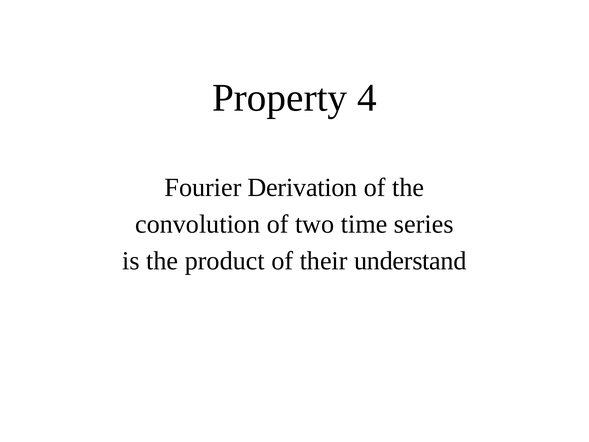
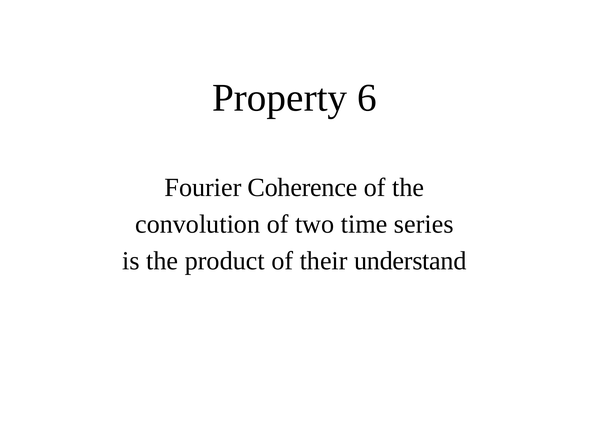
4: 4 -> 6 (367, 98)
Derivation: Derivation -> Coherence (302, 187)
